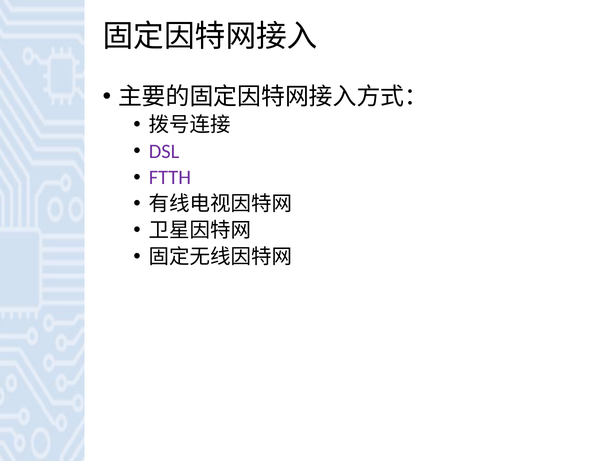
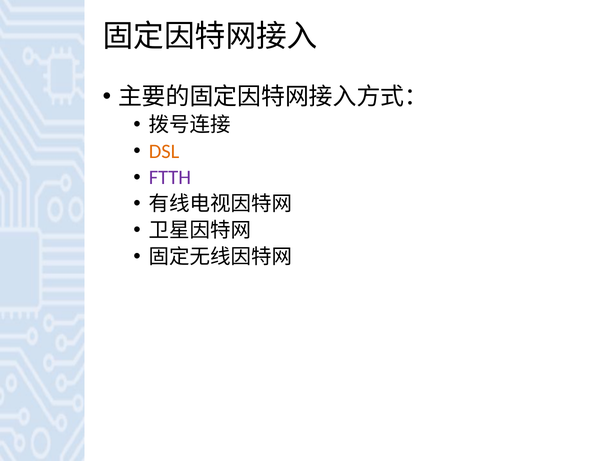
DSL colour: purple -> orange (164, 151)
